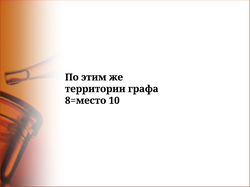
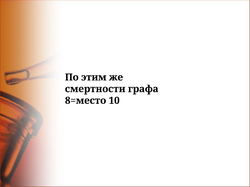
территории: территории -> смертности (95, 89)
